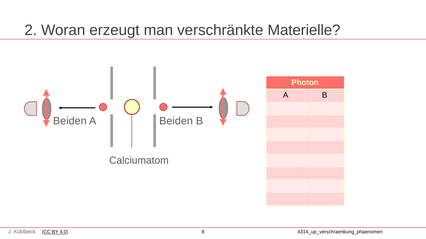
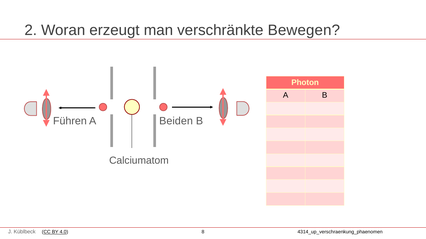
Materielle: Materielle -> Bewegen (304, 30)
Beiden: Beiden -> Führen (70, 121)
